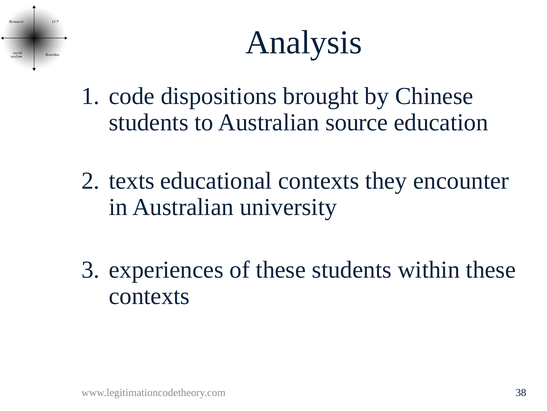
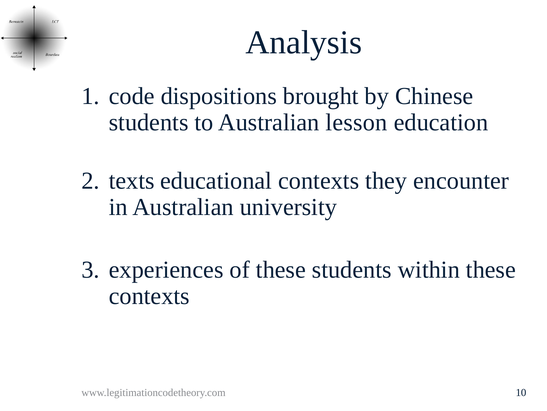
source: source -> lesson (356, 122)
38: 38 -> 10 (521, 392)
